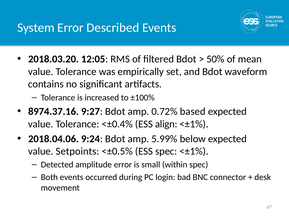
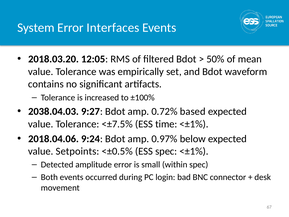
Described: Described -> Interfaces (113, 28)
8974.37.16: 8974.37.16 -> 2038.04.03 (53, 111)
<±0.4%: <±0.4% -> <±7.5% (117, 124)
align: align -> time (166, 124)
5.99%: 5.99% -> 0.97% (164, 139)
